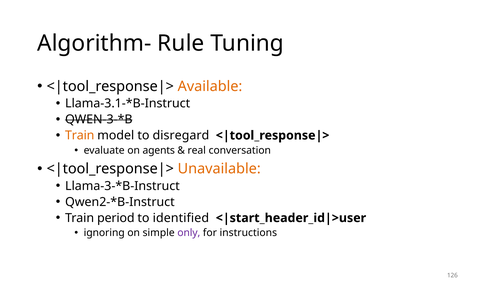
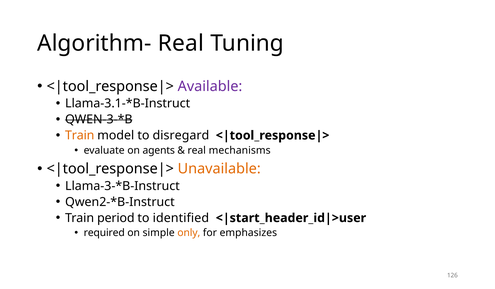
Algorithm- Rule: Rule -> Real (181, 43)
Available colour: orange -> purple (210, 86)
conversation: conversation -> mechanisms (240, 150)
ignoring: ignoring -> required (104, 232)
only colour: purple -> orange (189, 232)
instructions: instructions -> emphasizes (248, 232)
